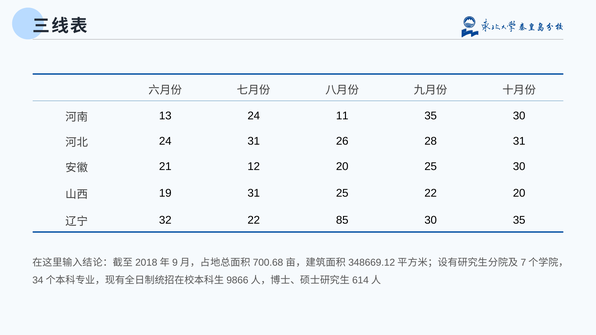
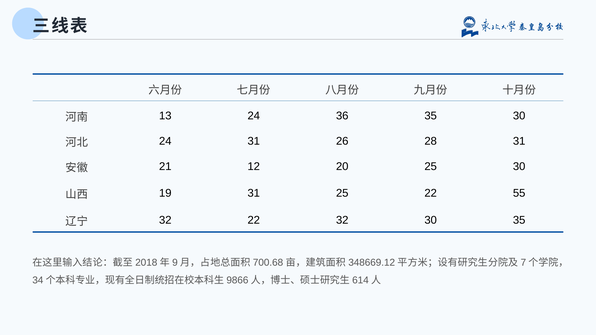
11: 11 -> 36 (342, 116)
22 20: 20 -> 55 (519, 193)
22 85: 85 -> 32 (342, 220)
